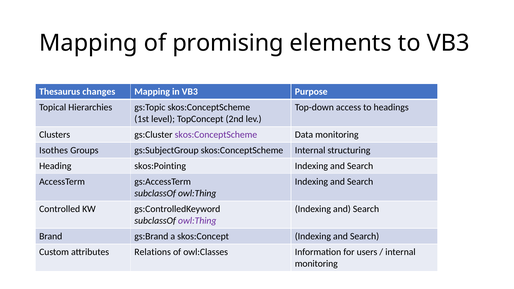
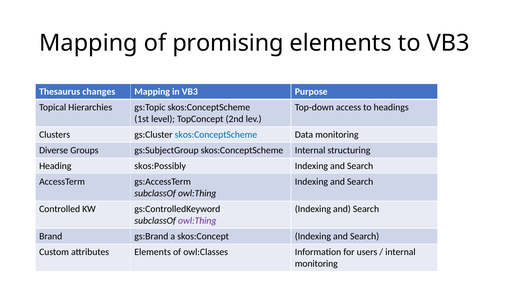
skos:ConceptScheme colour: purple -> blue (216, 135)
Isothes: Isothes -> Diverse (54, 150)
skos:Pointing: skos:Pointing -> skos:Possibly (160, 166)
attributes Relations: Relations -> Elements (153, 252)
